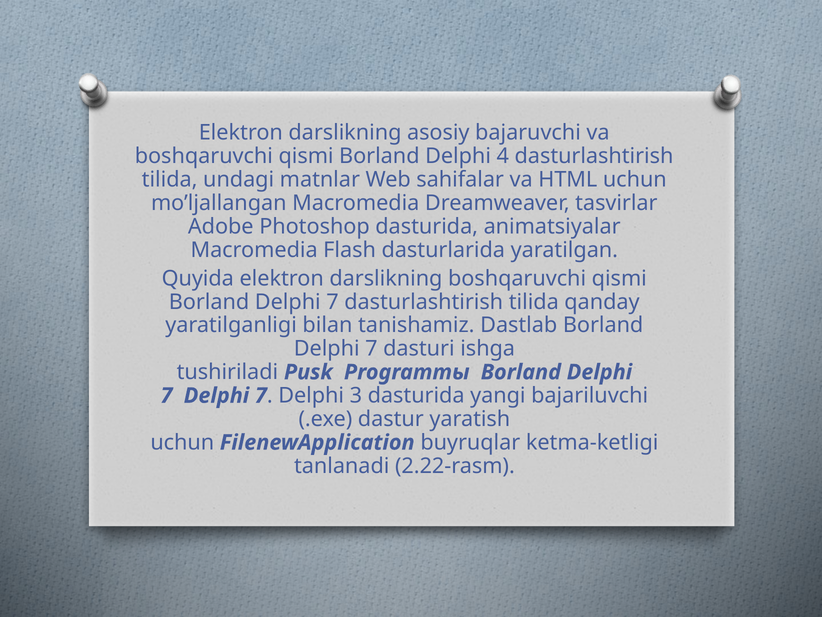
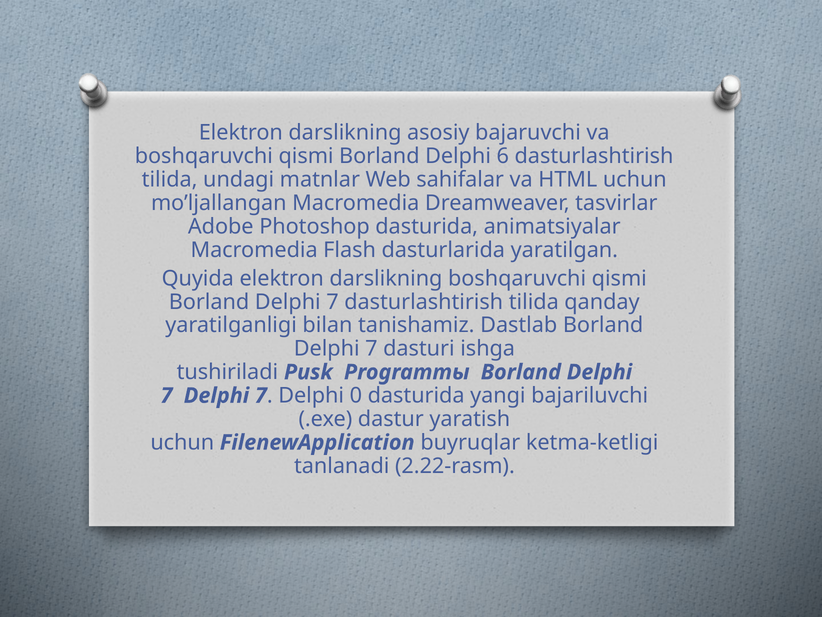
4: 4 -> 6 (503, 156)
3: 3 -> 0 (356, 395)
